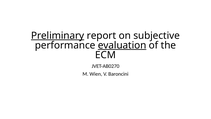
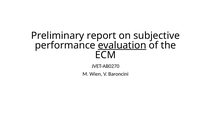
Preliminary underline: present -> none (58, 36)
